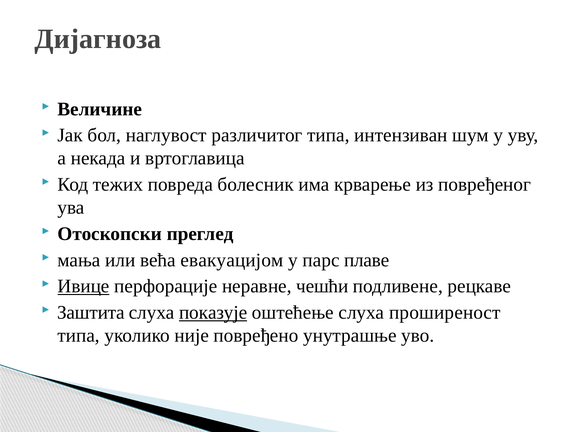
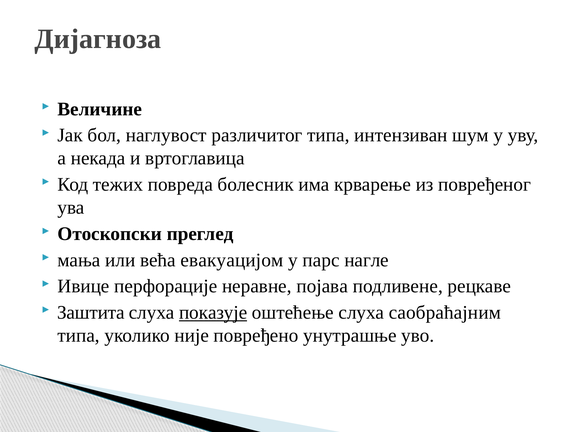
плаве: плаве -> нагле (367, 260)
Ивице underline: present -> none (84, 286)
чешћи: чешћи -> појава (322, 286)
проширеност: проширеност -> саобраћајним (445, 313)
